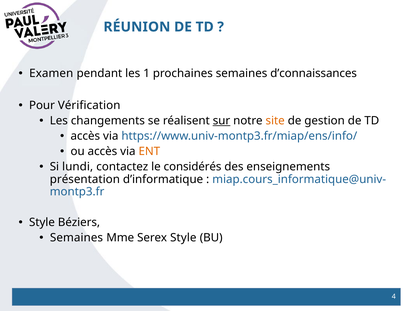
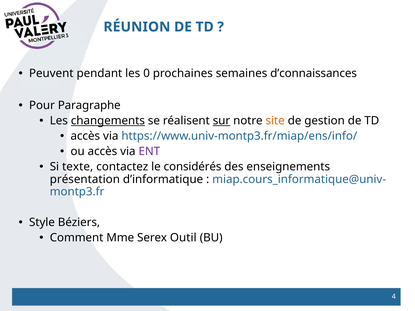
Examen: Examen -> Peuvent (51, 73)
1: 1 -> 0 (147, 73)
Vérification: Vérification -> Paragraphe (89, 106)
changements underline: none -> present (108, 121)
ENT colour: orange -> purple (149, 152)
lundi: lundi -> texte (78, 167)
Semaines: Semaines -> Comment (77, 238)
Serex Style: Style -> Outil (183, 238)
